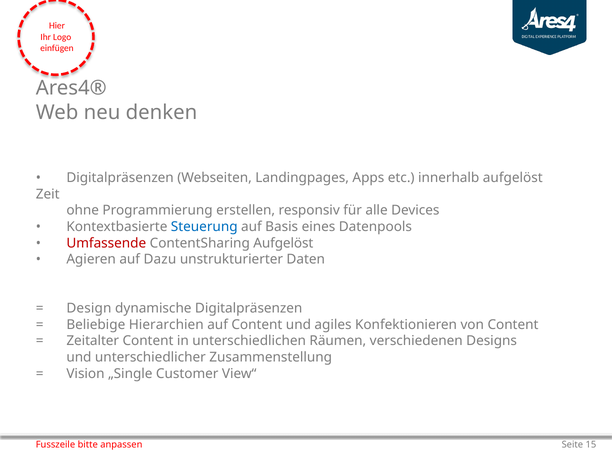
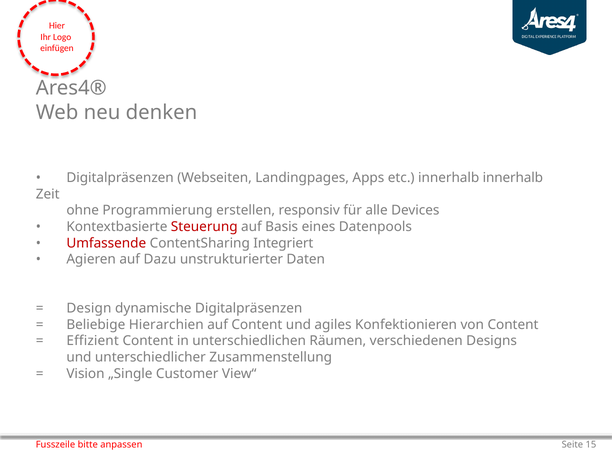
innerhalb aufgelöst: aufgelöst -> innerhalb (513, 178)
Steuerung colour: blue -> red (204, 227)
ContentSharing Aufgelöst: Aufgelöst -> Integriert (283, 243)
Zeitalter: Zeitalter -> Effizient (93, 341)
